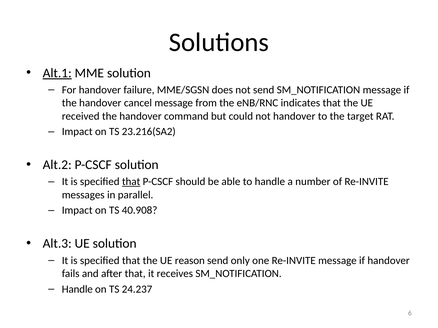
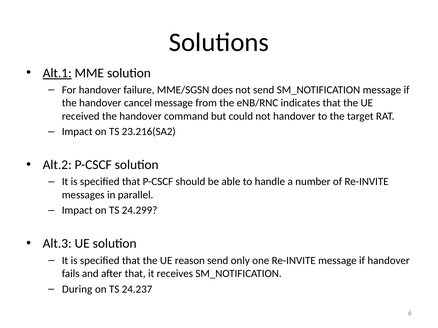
that underline: present -> none (131, 182)
40.908: 40.908 -> 24.299 (140, 211)
Handle: Handle -> During (77, 290)
